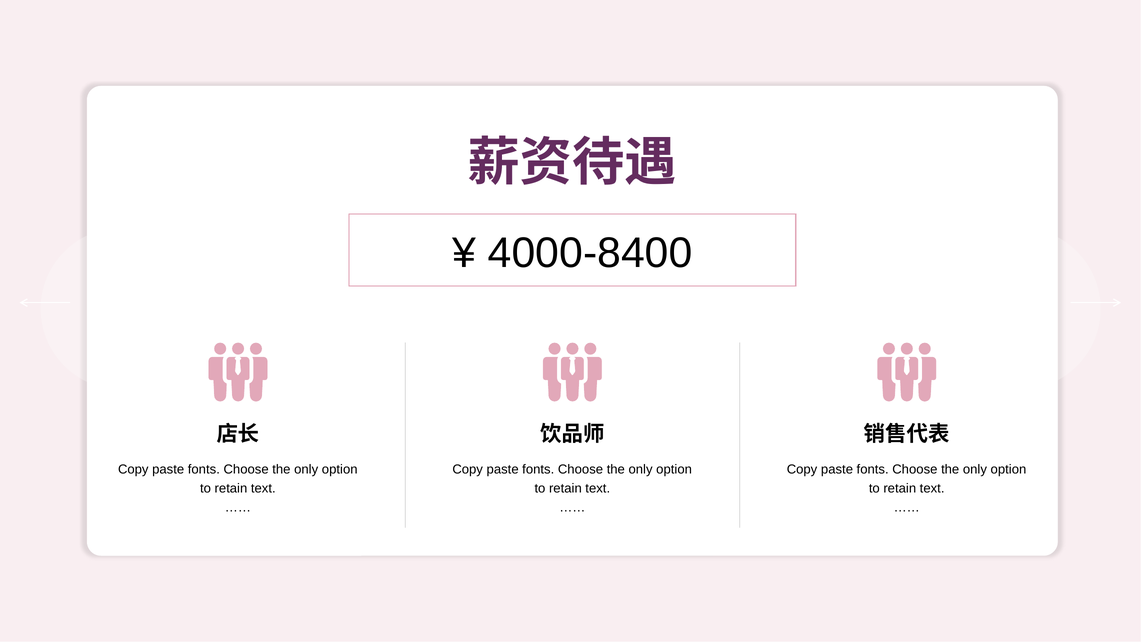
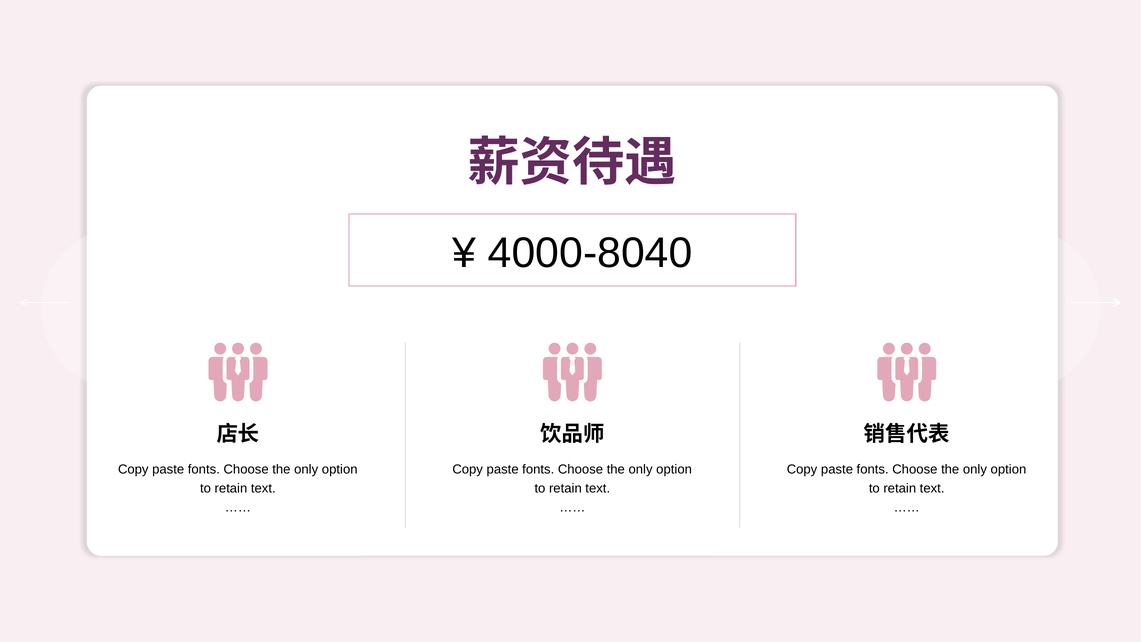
4000-8400: 4000-8400 -> 4000-8040 (590, 253)
